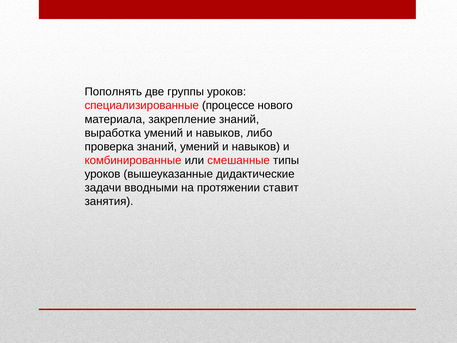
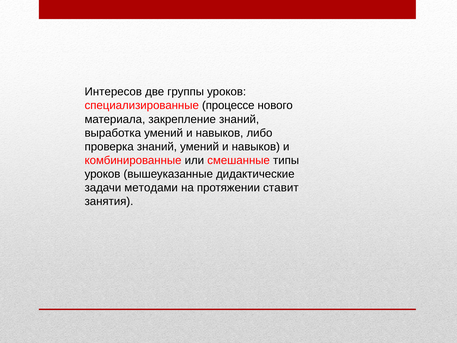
Пополнять: Пополнять -> Интересов (113, 92)
вводными: вводными -> методами (151, 188)
